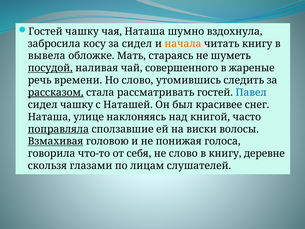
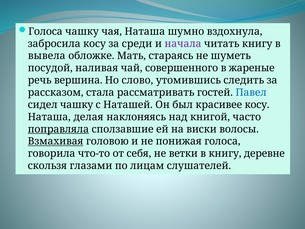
Гостей: Гостей -> Голоса (45, 31)
за сидел: сидел -> среди (137, 44)
начала colour: orange -> purple (183, 44)
посудой underline: present -> none (50, 68)
времени: времени -> вершина (78, 80)
рассказом underline: present -> none (56, 92)
красивее снег: снег -> косу (257, 105)
улице: улице -> делая (89, 117)
не слово: слово -> ветки (183, 153)
